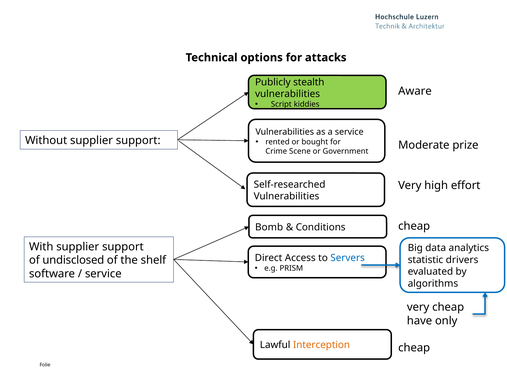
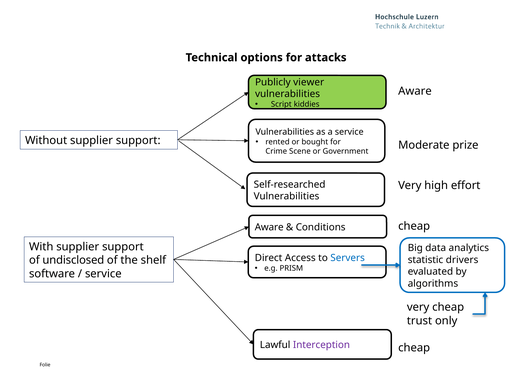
stealth: stealth -> viewer (309, 82)
Bomb: Bomb -> Aware (269, 227)
have: have -> trust (420, 321)
Interception colour: orange -> purple (321, 345)
